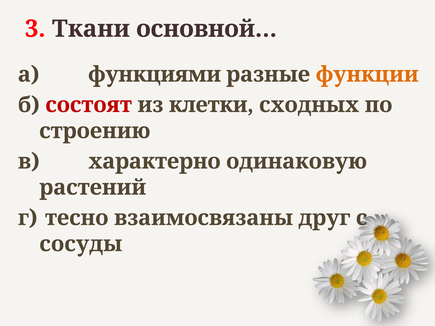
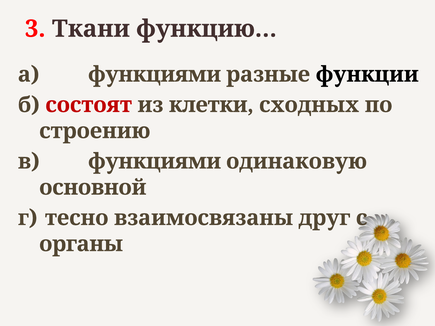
основной…: основной… -> функцию… (206, 29)
функции colour: orange -> black (367, 75)
в характерно: характерно -> функциями (155, 162)
растений: растений -> основной (93, 188)
сосуды: сосуды -> органы (81, 244)
